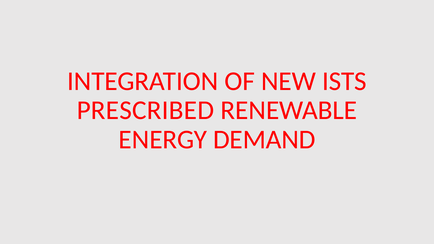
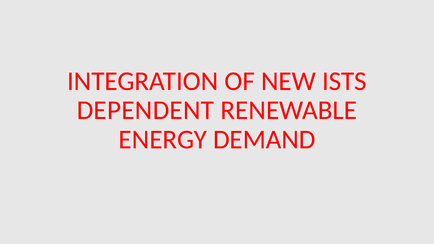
PRESCRIBED: PRESCRIBED -> DEPENDENT (145, 110)
